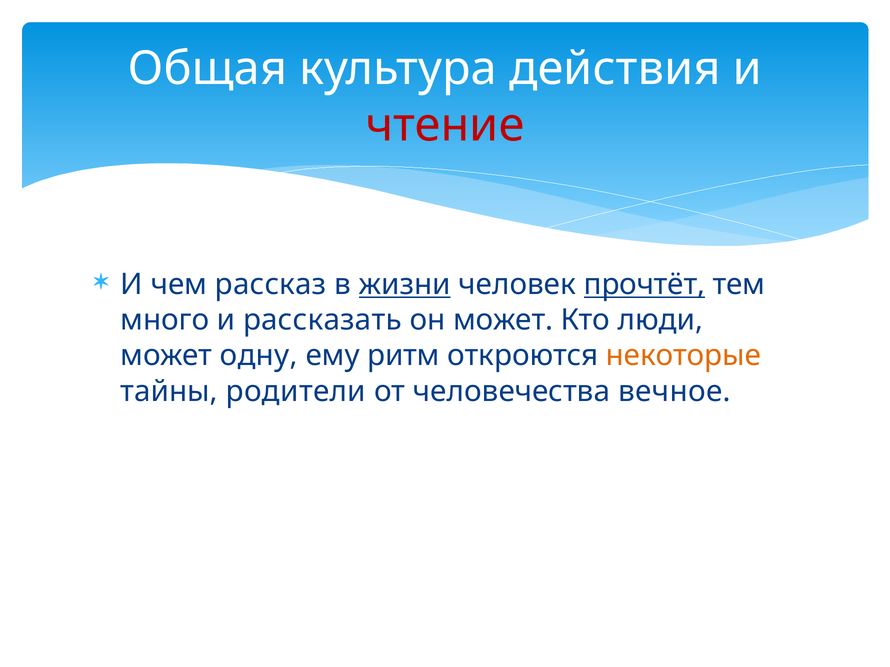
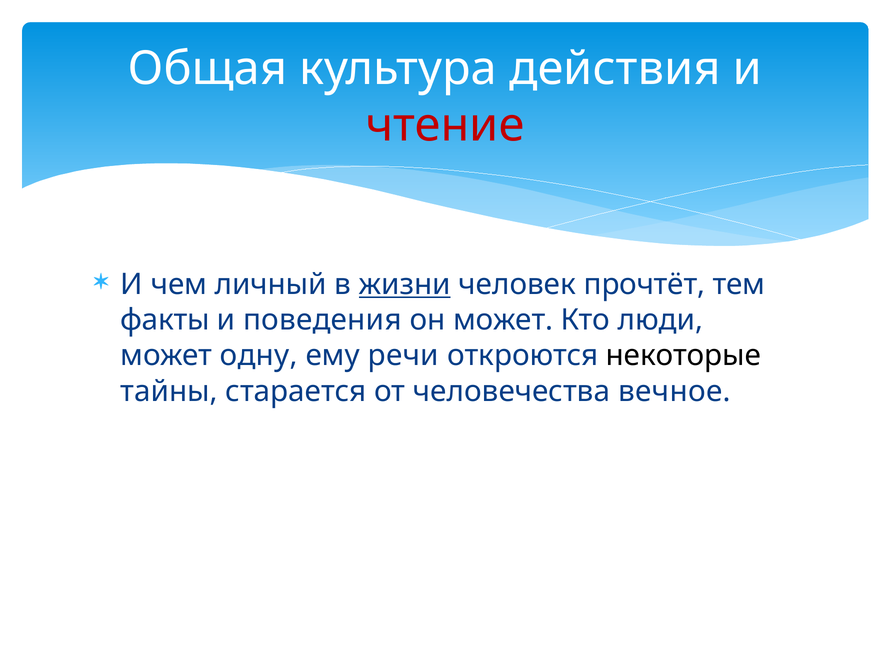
рассказ: рассказ -> личный (271, 285)
прочтёт underline: present -> none (644, 285)
много: много -> факты (165, 320)
рассказать: рассказать -> поведения (322, 320)
ритм: ритм -> речи (403, 356)
некоторые colour: orange -> black (683, 356)
родители: родители -> старается (296, 392)
